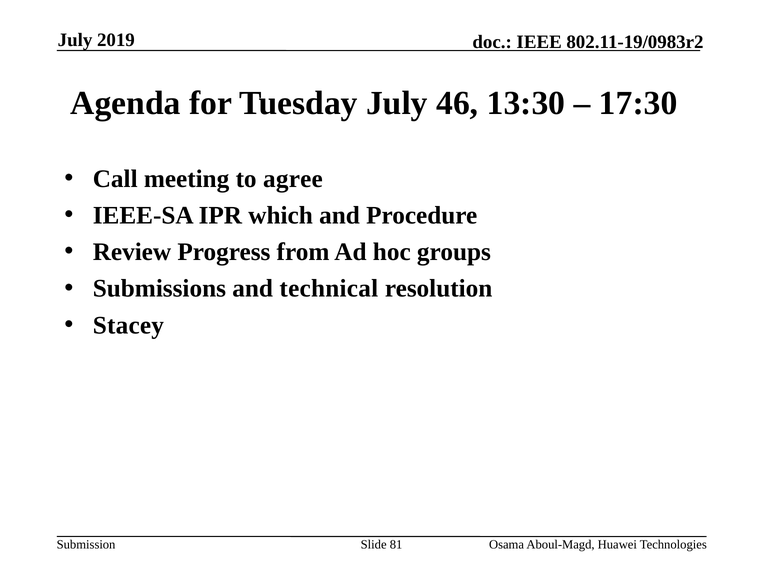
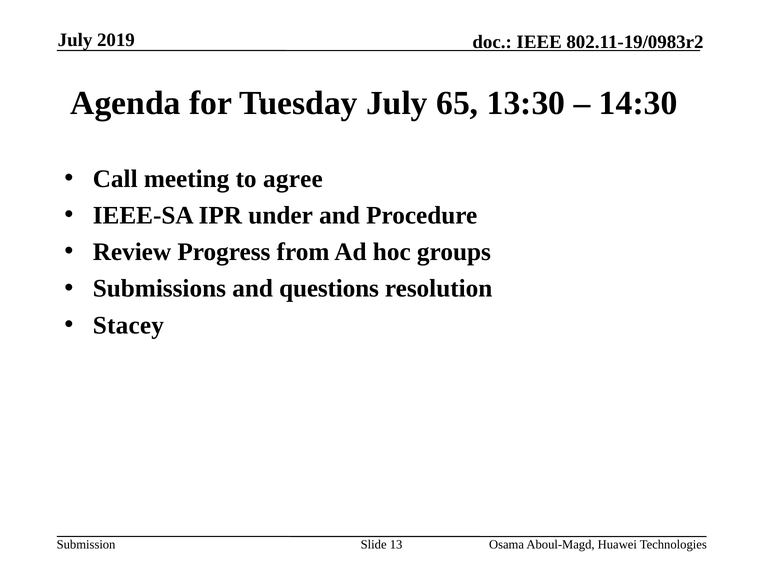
46: 46 -> 65 (457, 103)
17:30: 17:30 -> 14:30 (638, 103)
which: which -> under (281, 215)
technical: technical -> questions (329, 288)
81: 81 -> 13 (396, 545)
